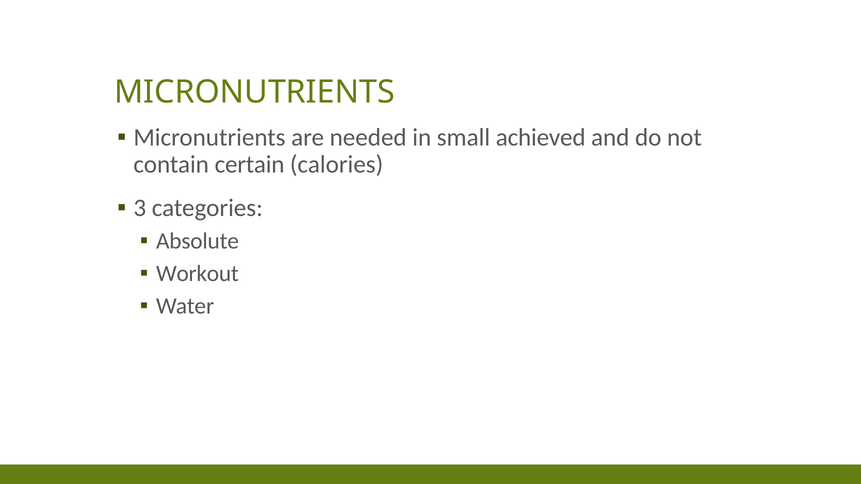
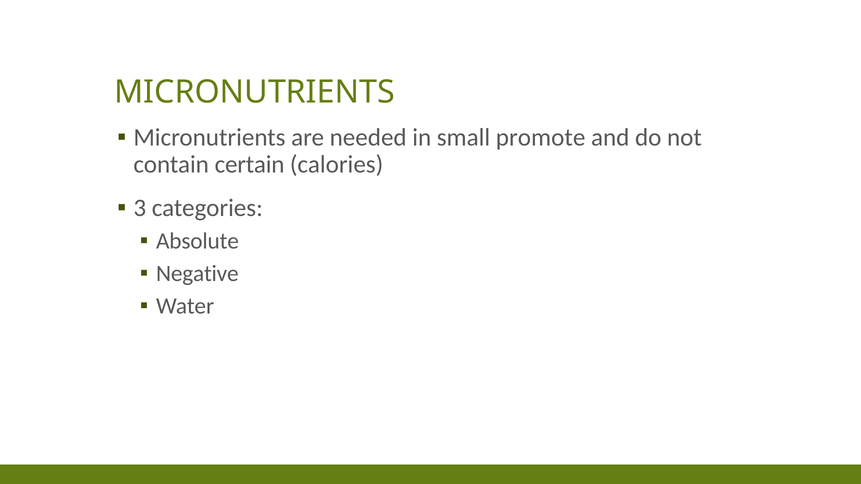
achieved: achieved -> promote (541, 138)
Workout: Workout -> Negative (197, 274)
